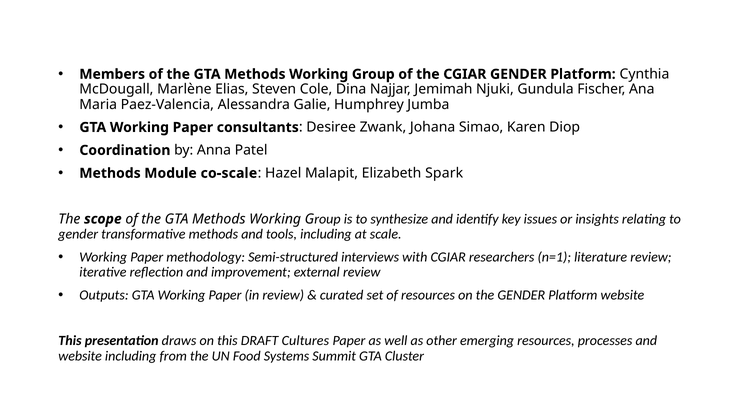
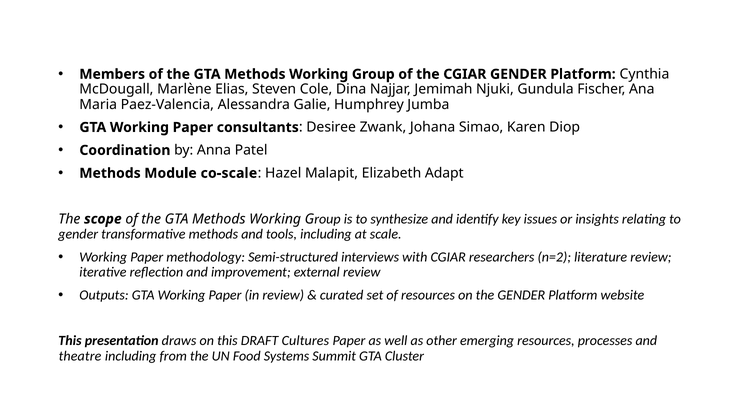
Spark: Spark -> Adapt (444, 173)
n=1: n=1 -> n=2 (554, 257)
website: website -> theatre (80, 356)
